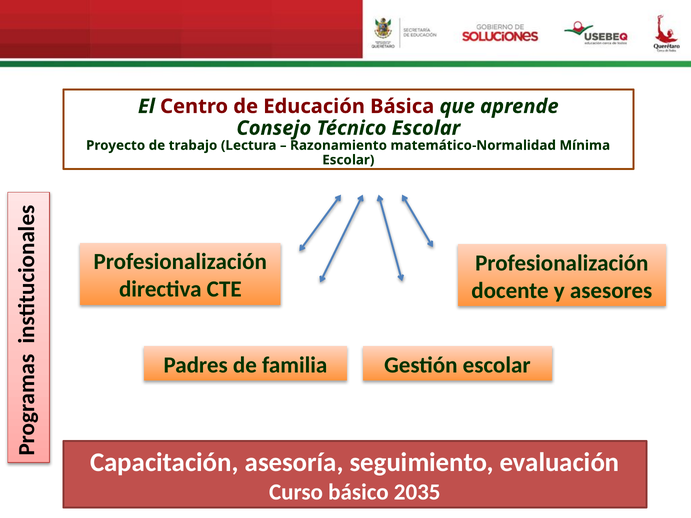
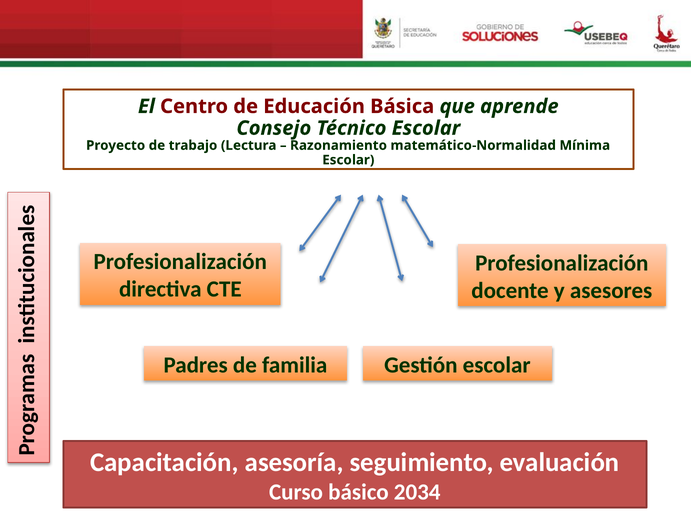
2035: 2035 -> 2034 (417, 492)
